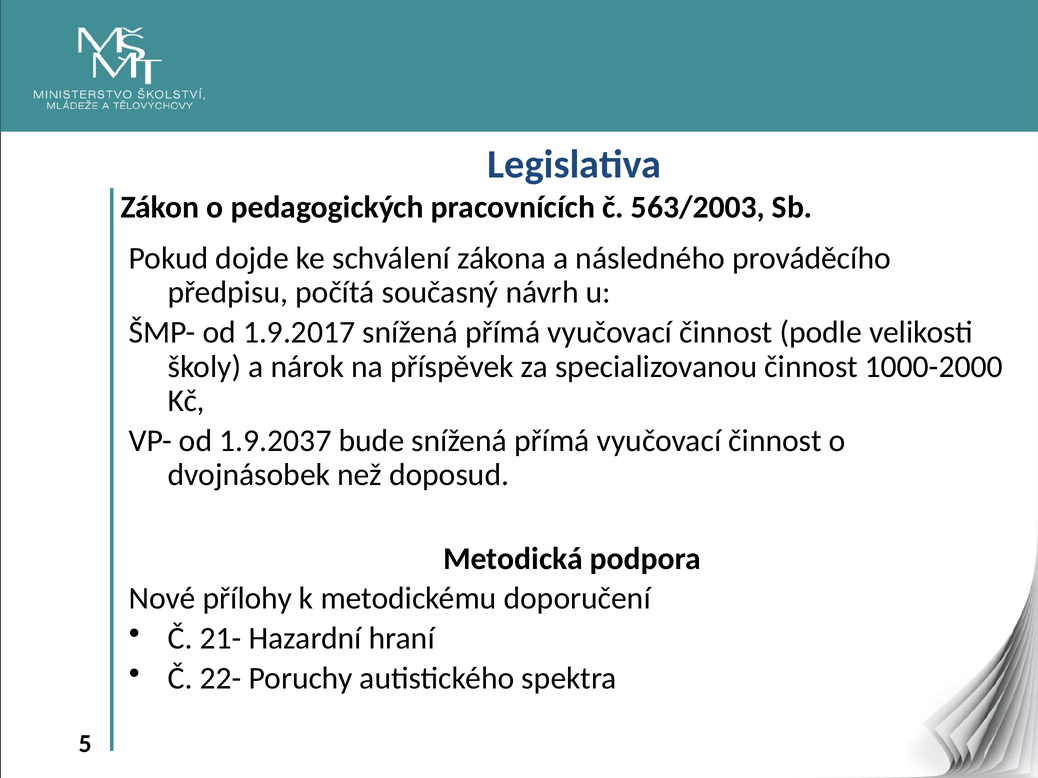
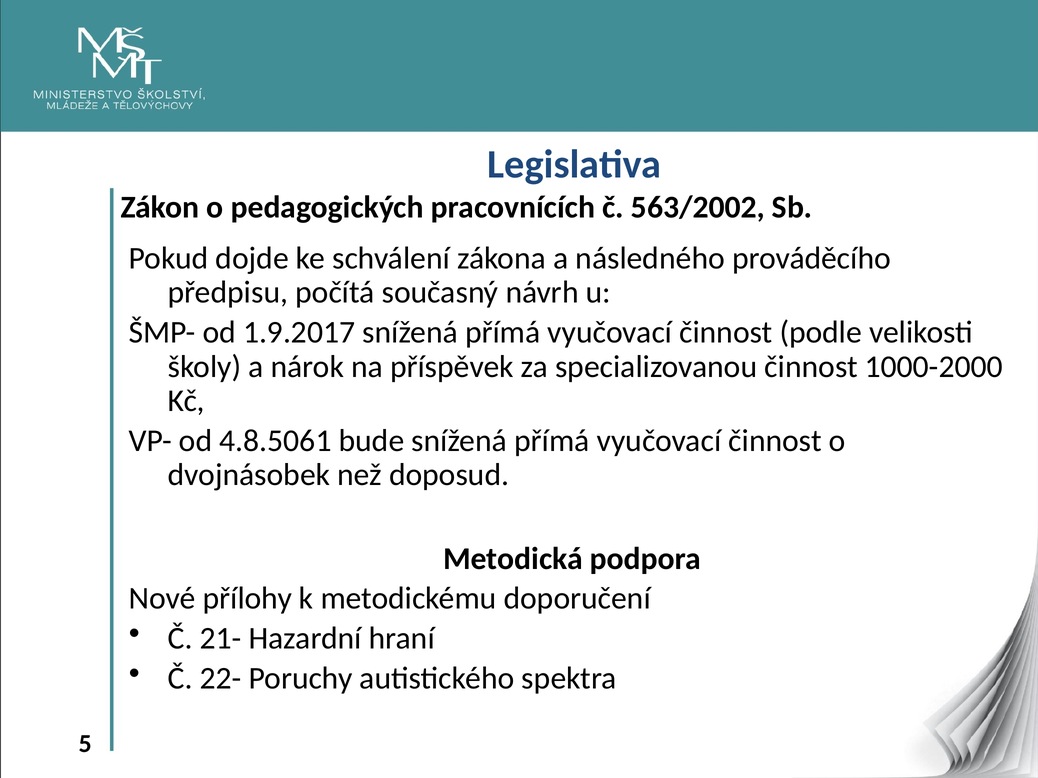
563/2003: 563/2003 -> 563/2002 (698, 207)
1.9.2037: 1.9.2037 -> 4.8.5061 (275, 441)
